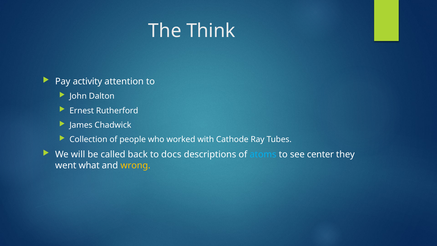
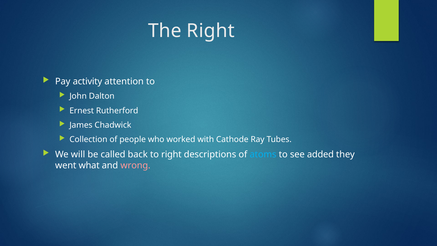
The Think: Think -> Right (211, 31)
to docs: docs -> right (171, 154)
center: center -> added (320, 154)
wrong colour: yellow -> pink (135, 165)
